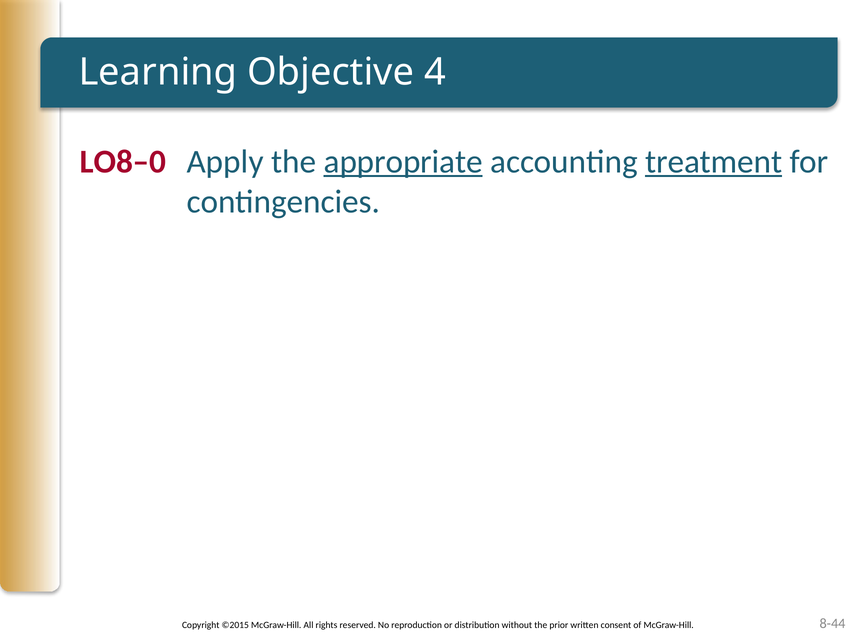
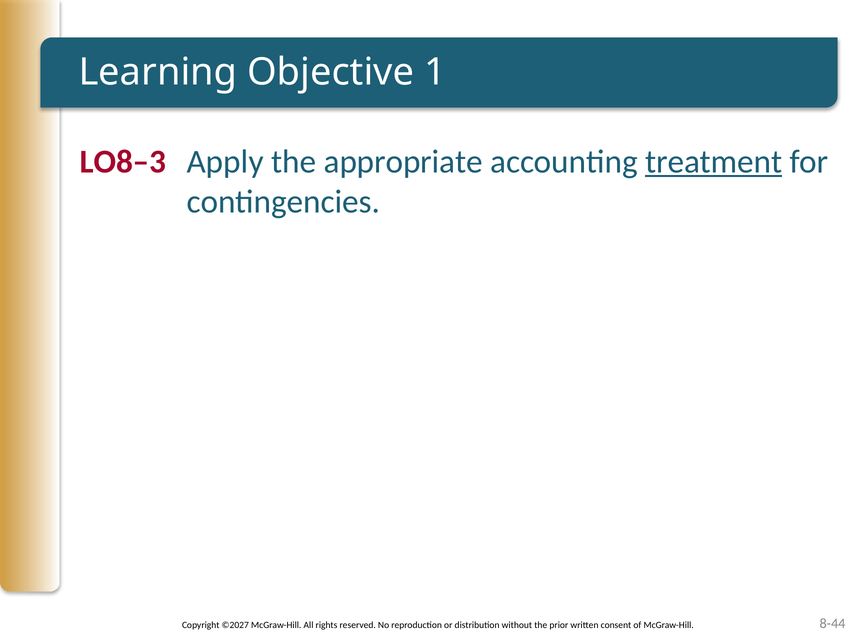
4: 4 -> 1 (435, 72)
LO8–0: LO8–0 -> LO8–3 (123, 162)
appropriate underline: present -> none (403, 162)
©2015: ©2015 -> ©2027 (235, 625)
